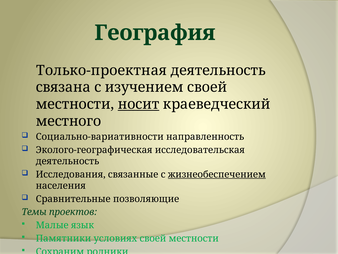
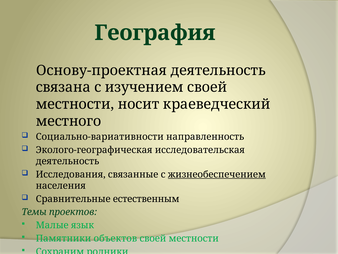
Только-проектная: Только-проектная -> Основу-проектная (102, 70)
носит underline: present -> none (139, 104)
позволяющие: позволяющие -> естественным (146, 199)
условиях: условиях -> объектов (115, 238)
